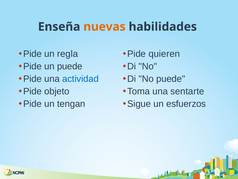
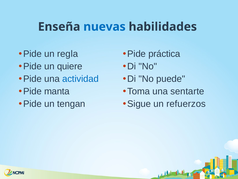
nuevas colour: orange -> blue (104, 27)
quieren: quieren -> práctica (164, 54)
un puede: puede -> quiere (70, 66)
objeto: objeto -> manta (57, 91)
esfuerzos: esfuerzos -> refuerzos (186, 104)
